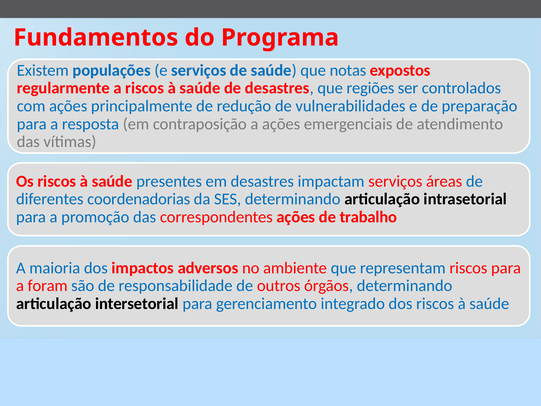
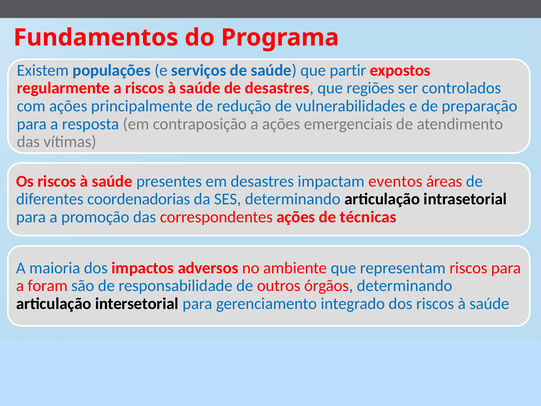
notas: notas -> partir (348, 70)
impactam serviços: serviços -> eventos (395, 181)
trabalho: trabalho -> técnicas (368, 217)
